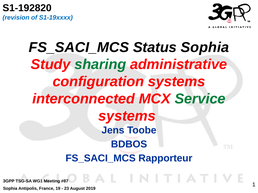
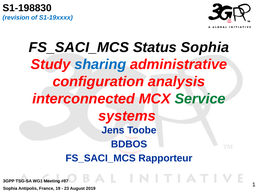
S1-192820: S1-192820 -> S1-198830 (27, 8)
sharing colour: green -> blue (100, 65)
configuration systems: systems -> analysis (177, 82)
